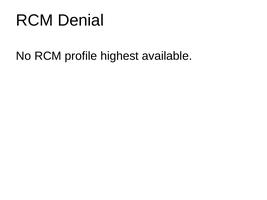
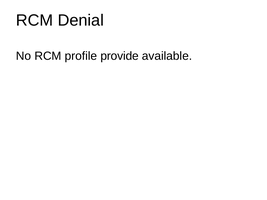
highest: highest -> provide (120, 56)
